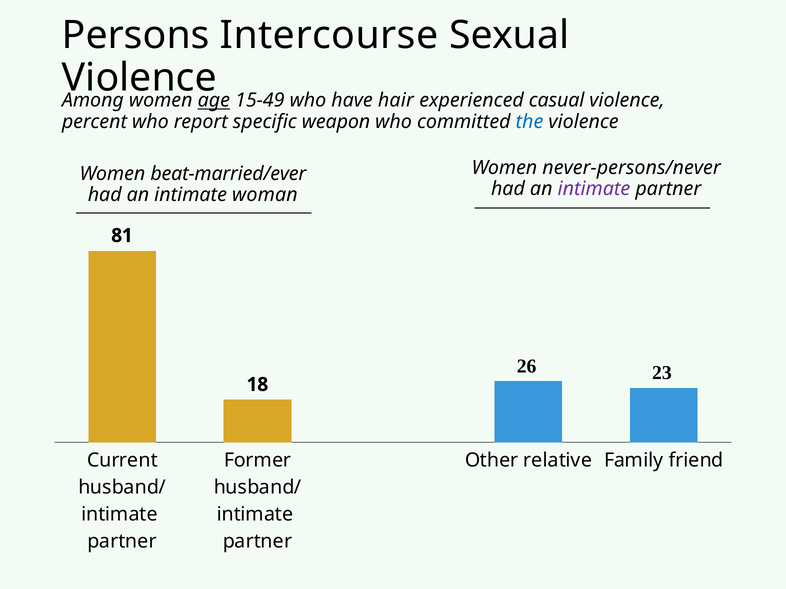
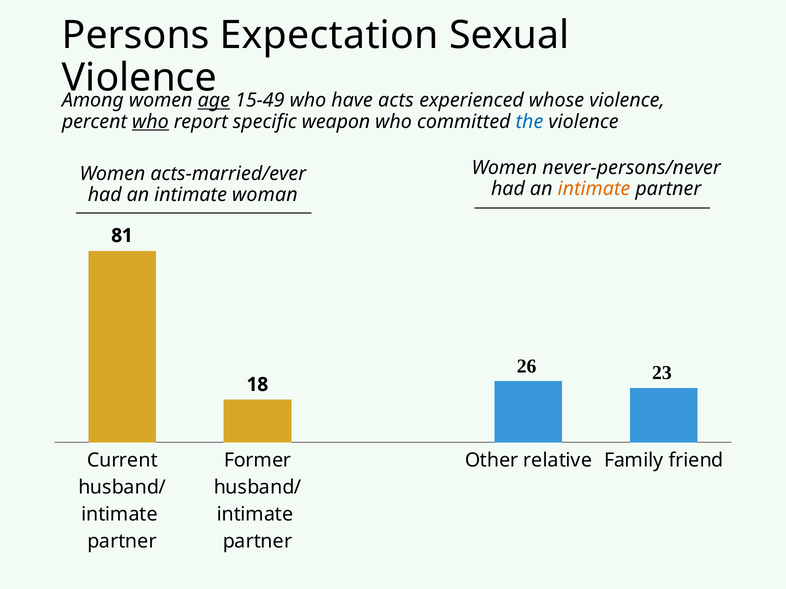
Intercourse: Intercourse -> Expectation (329, 35)
hair: hair -> acts (396, 101)
casual: casual -> whose (556, 101)
who underline: none -> present (150, 122)
beat-married/ever: beat-married/ever -> acts-married/ever (228, 174)
intimate colour: purple -> orange (594, 189)
